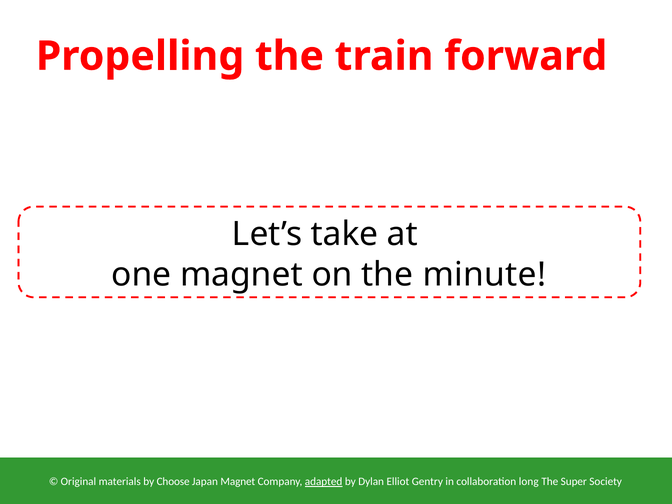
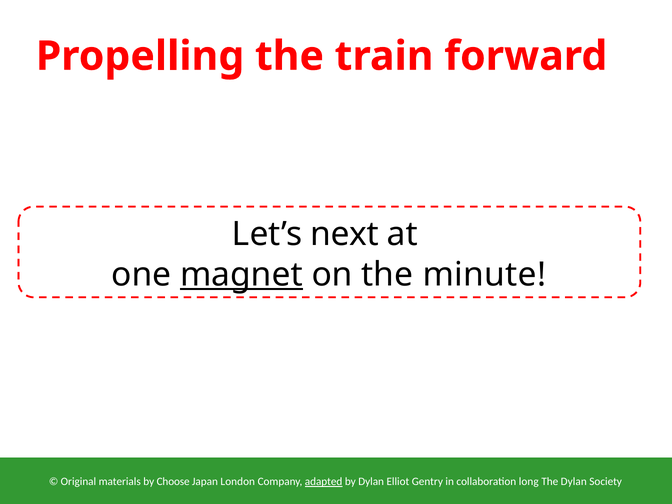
take: take -> next (345, 234)
magnet underline: none -> present (241, 274)
Japan Magnet: Magnet -> London (238, 482)
The Super: Super -> Dylan (574, 482)
